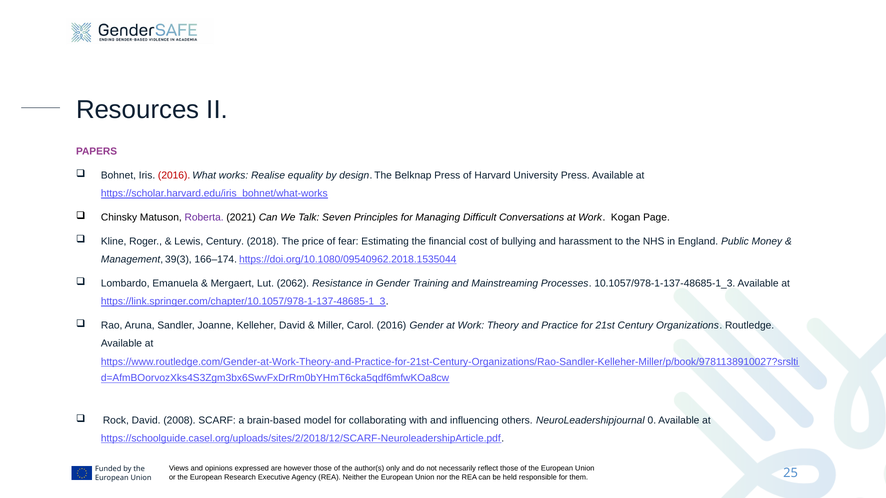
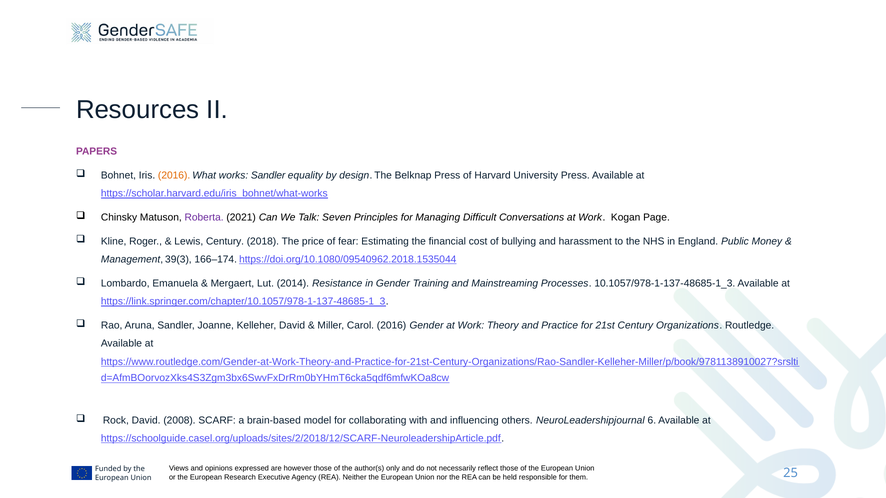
2016 colour: red -> orange (174, 175)
works Realise: Realise -> Sandler (268, 175)
2062: 2062 -> 2014 (293, 283)
0: 0 -> 6 (652, 421)
